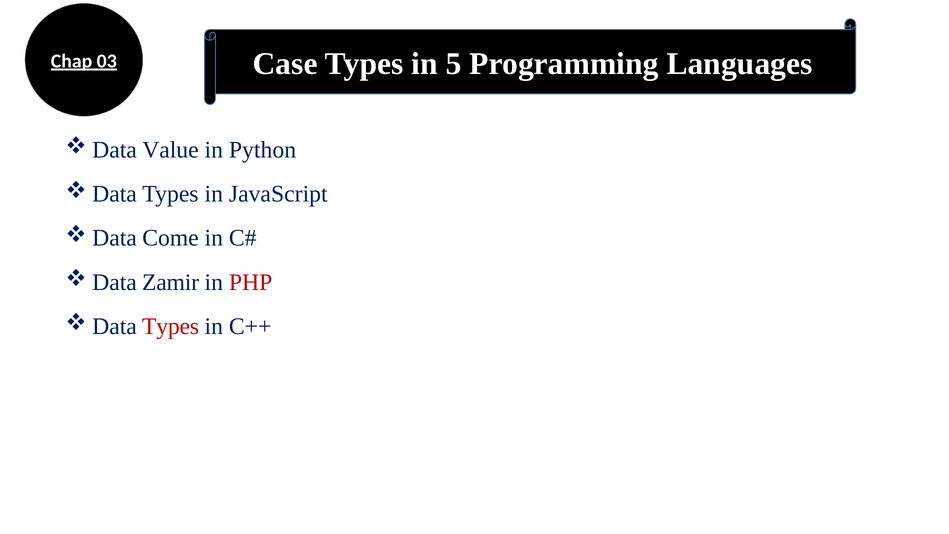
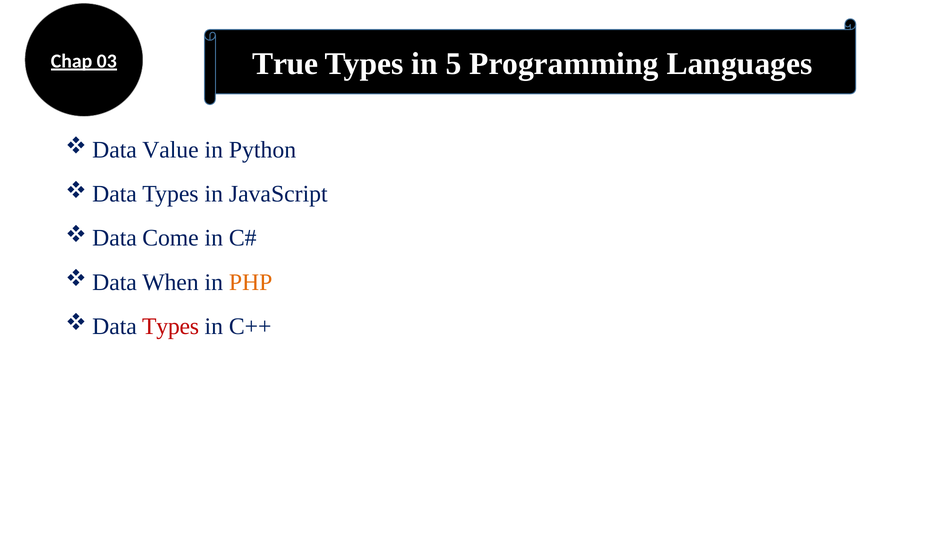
Case: Case -> True (285, 64)
Zamir: Zamir -> When (170, 282)
PHP colour: red -> orange (251, 282)
